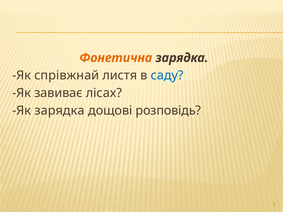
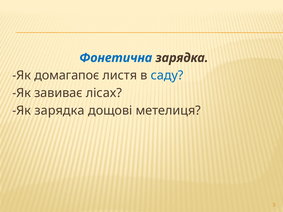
Фонетична colour: orange -> blue (116, 58)
спрівжнай: спрівжнай -> домагапоє (67, 76)
розповідь: розповідь -> метелиця (168, 111)
